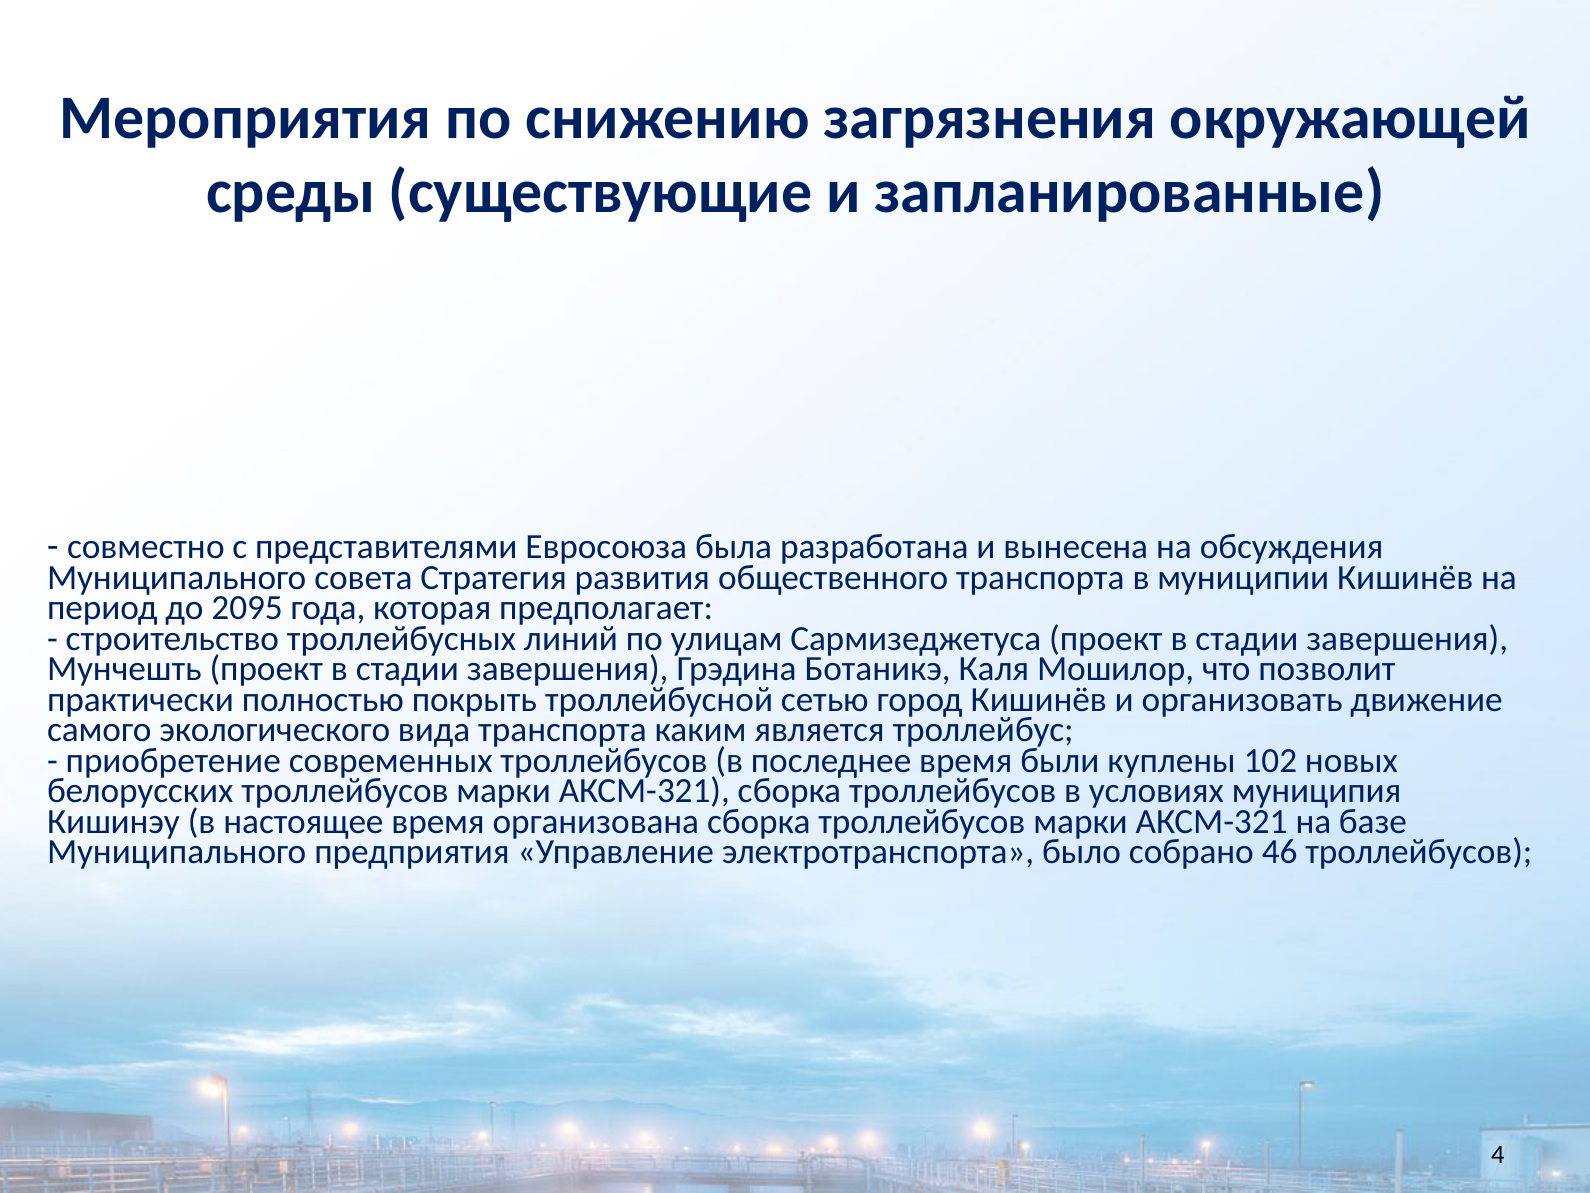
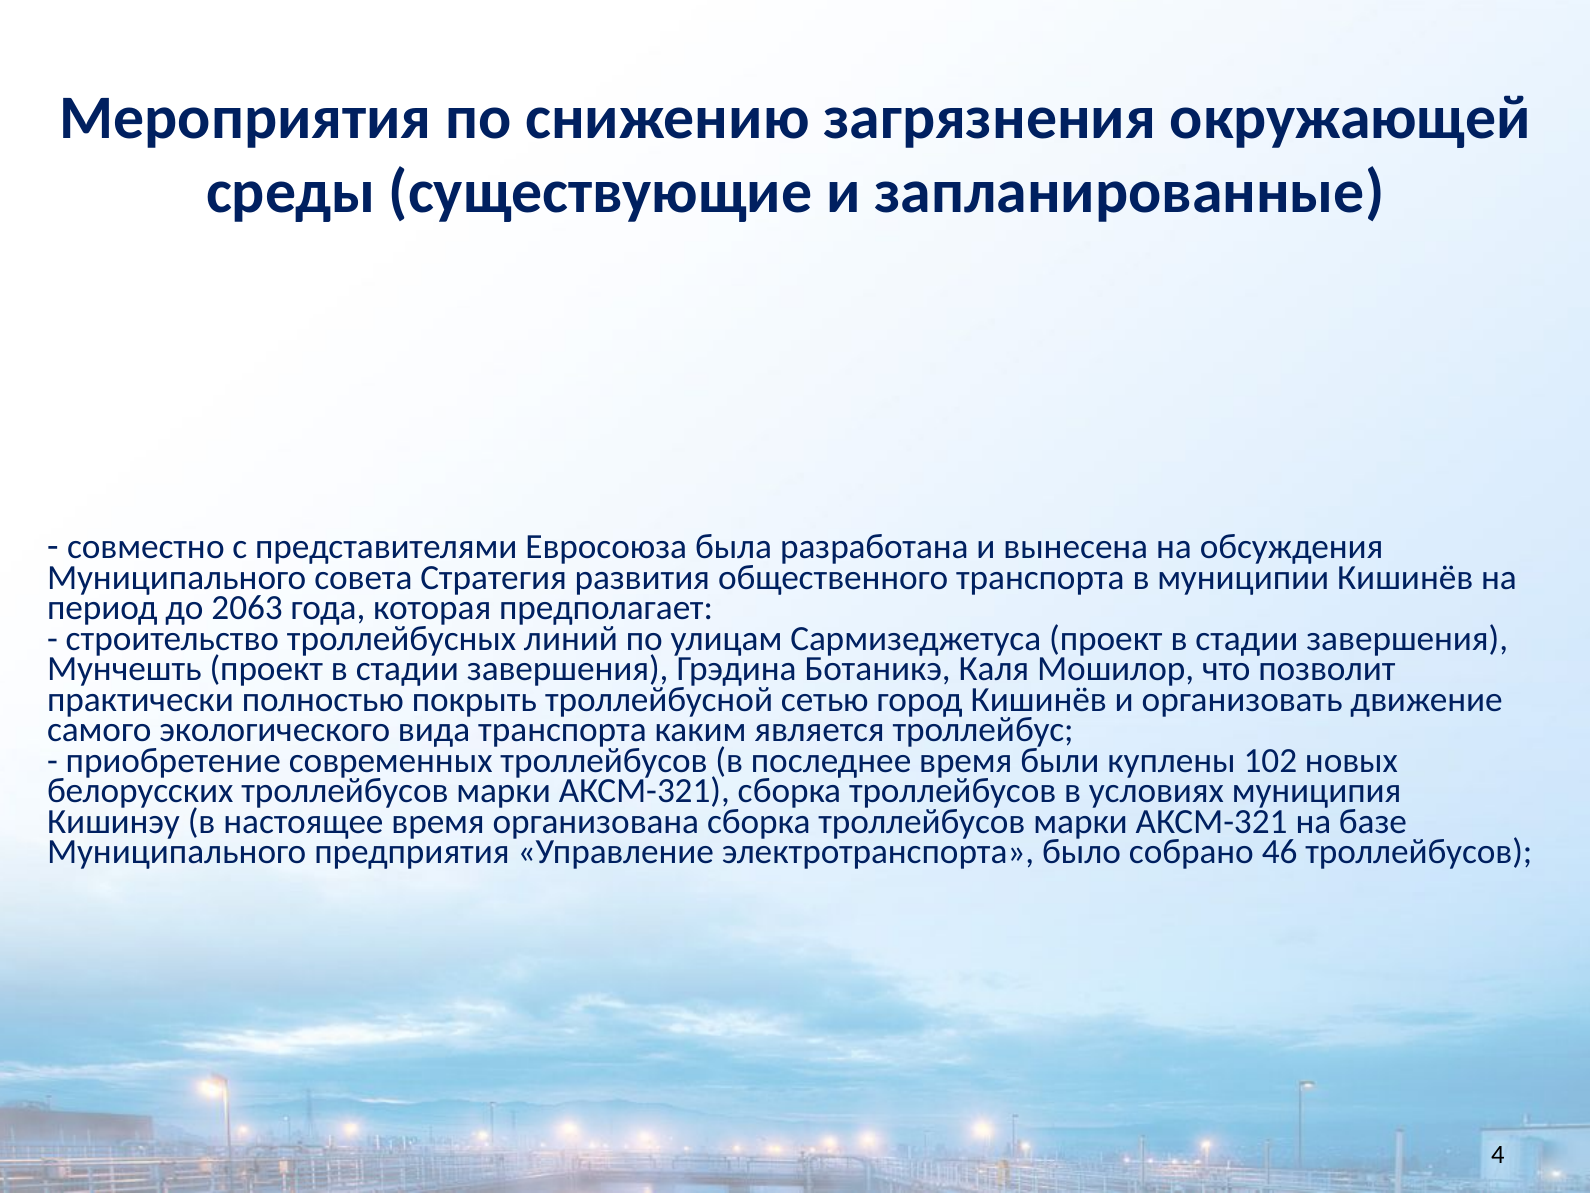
2095: 2095 -> 2063 (247, 608)
